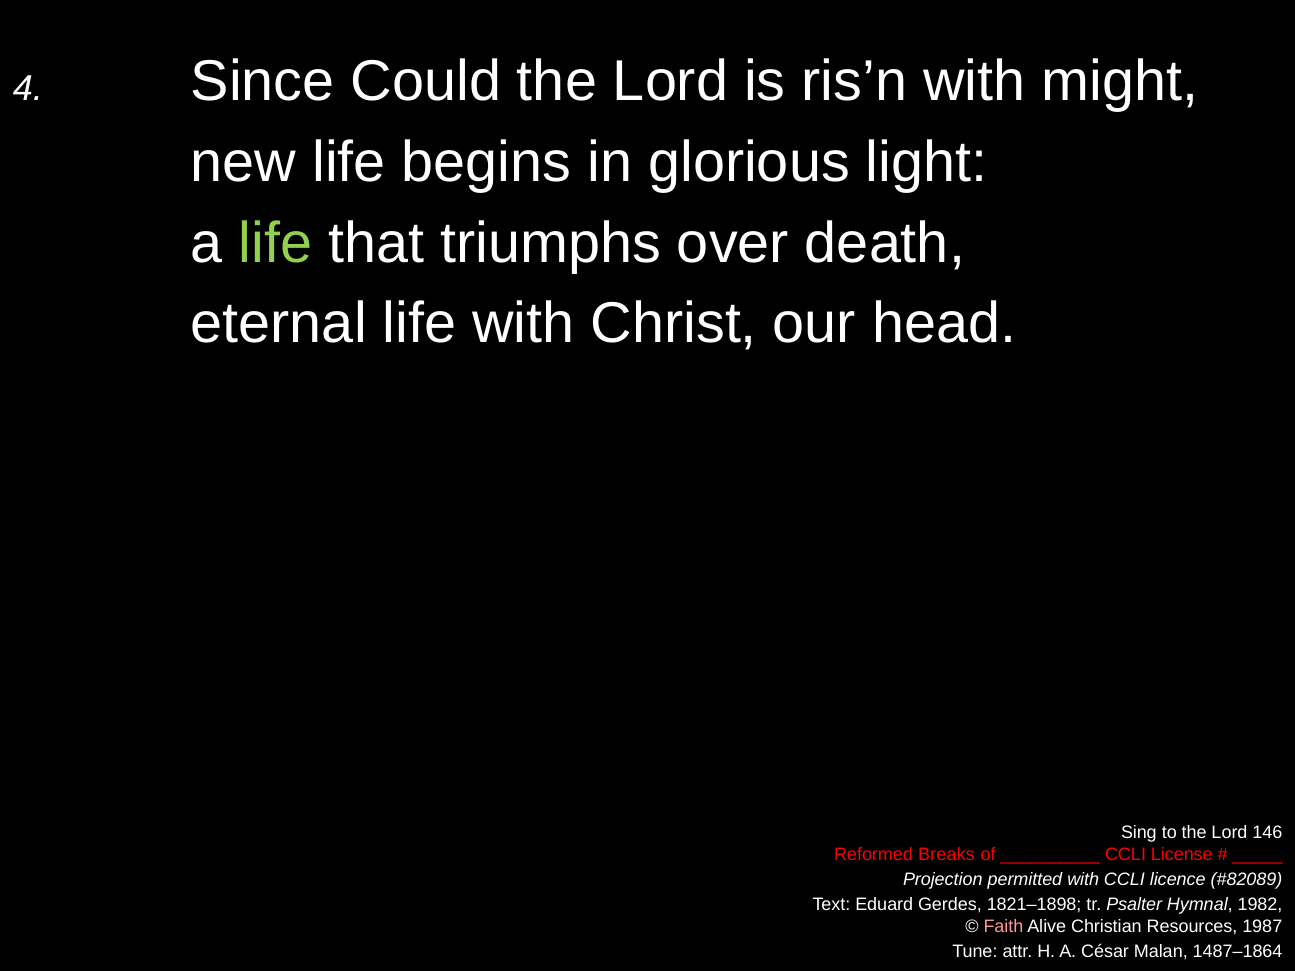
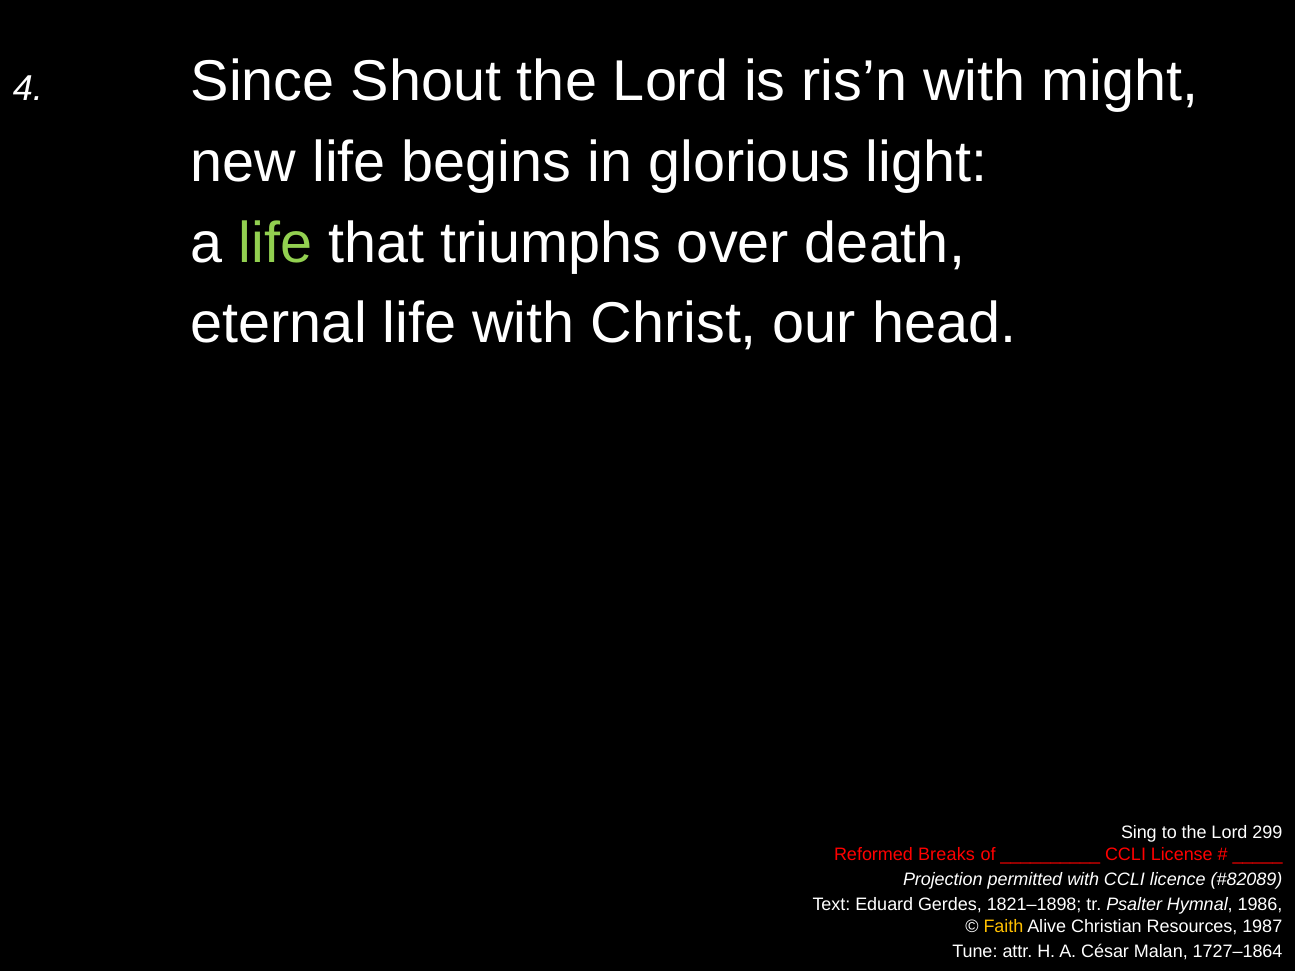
Could: Could -> Shout (426, 82)
146: 146 -> 299 (1267, 833)
1982: 1982 -> 1986 (1260, 905)
Faith colour: pink -> yellow (1003, 926)
1487–1864: 1487–1864 -> 1727–1864 (1238, 952)
